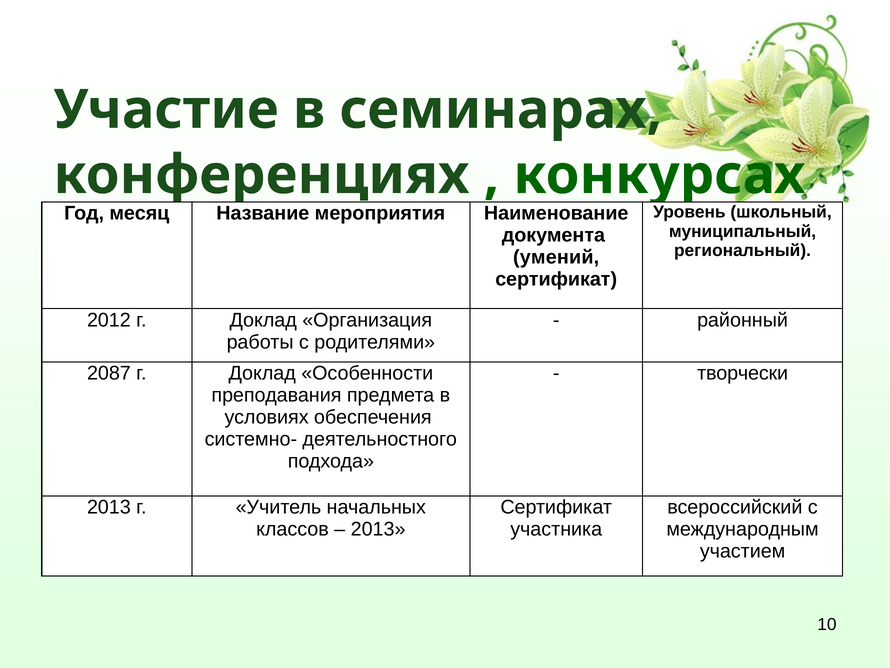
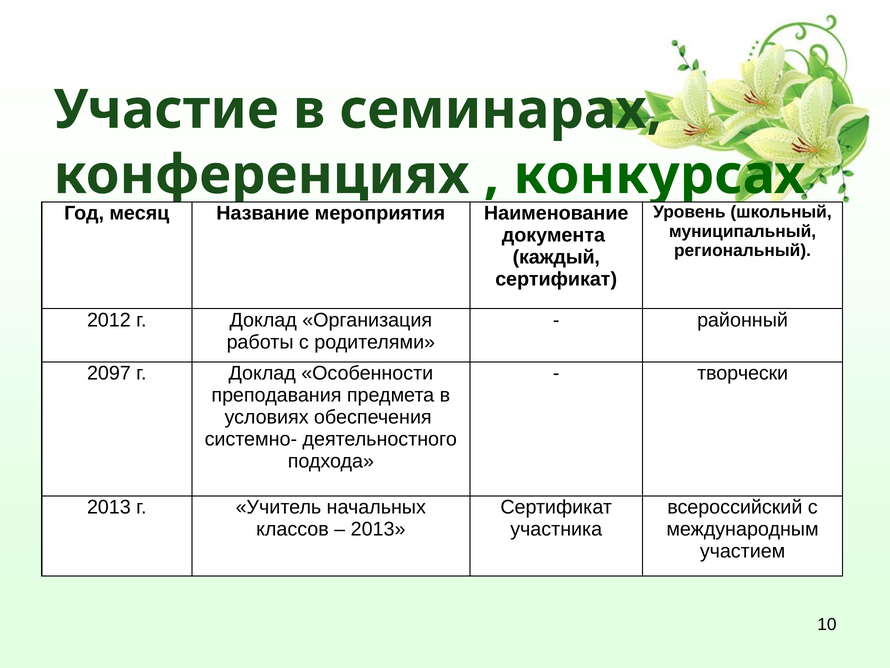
умений: умений -> каждый (556, 257)
2087: 2087 -> 2097 (109, 373)
